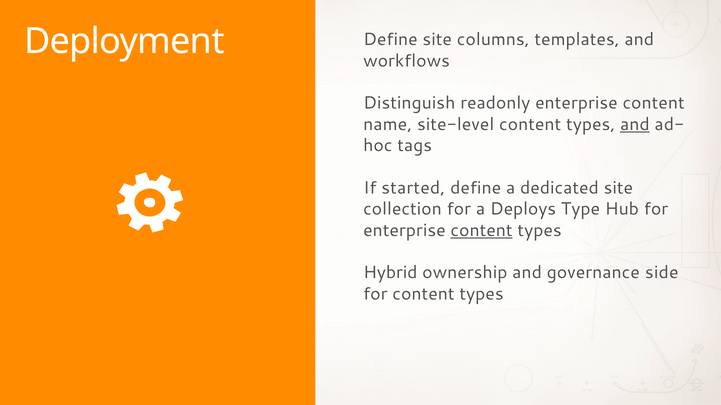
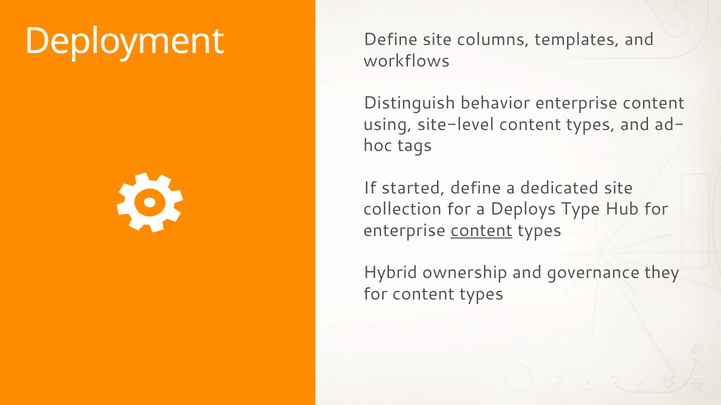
readonly: readonly -> behavior (495, 103)
name: name -> using (388, 124)
and underline: present -> none (635, 124)
side: side -> they (662, 273)
